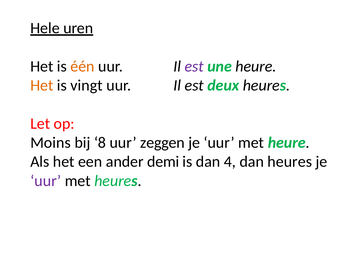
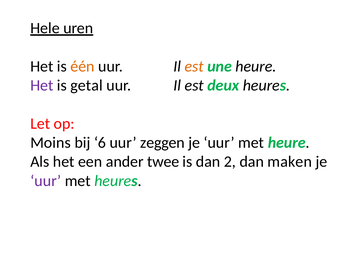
est colour: purple -> orange (194, 66)
Het colour: orange -> purple (42, 86)
vingt: vingt -> getal (87, 86)
8: 8 -> 6 (100, 143)
demi: demi -> twee (163, 162)
4: 4 -> 2 (230, 162)
dan heures: heures -> maken (290, 162)
